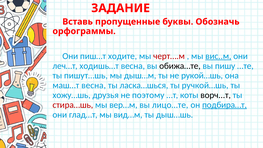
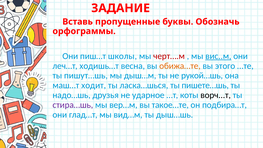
ходите: ходите -> школы (122, 56)
обижа…те colour: black -> orange (180, 66)
пишу: пишу -> этого (225, 66)
маш…т весна: весна -> ходит (94, 85)
ручкой…шь: ручкой…шь -> пишете…шь (205, 85)
хожу…шь: хожу…шь -> надо…шь (72, 95)
поэтому: поэтому -> ударное (148, 95)
стира…шь colour: red -> purple (73, 105)
лицо…те: лицо…те -> такое…те (170, 105)
подбира…т underline: present -> none (224, 105)
